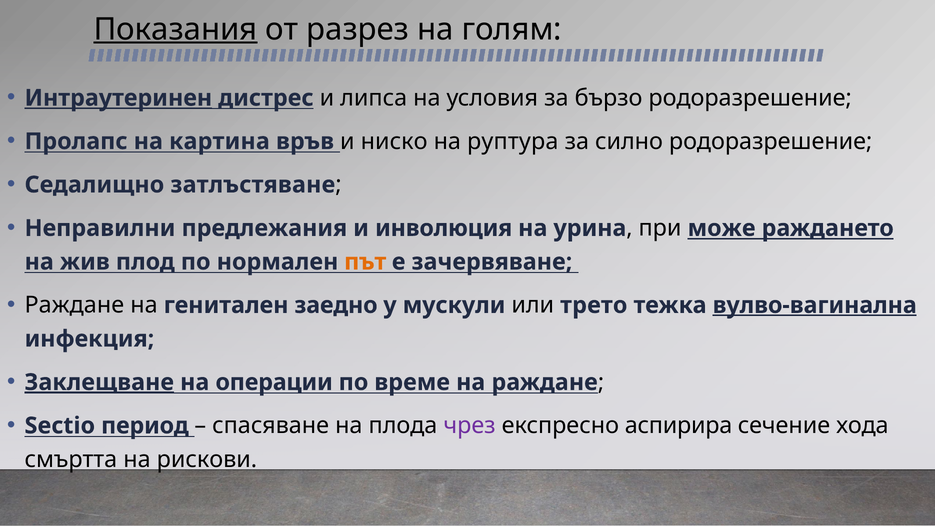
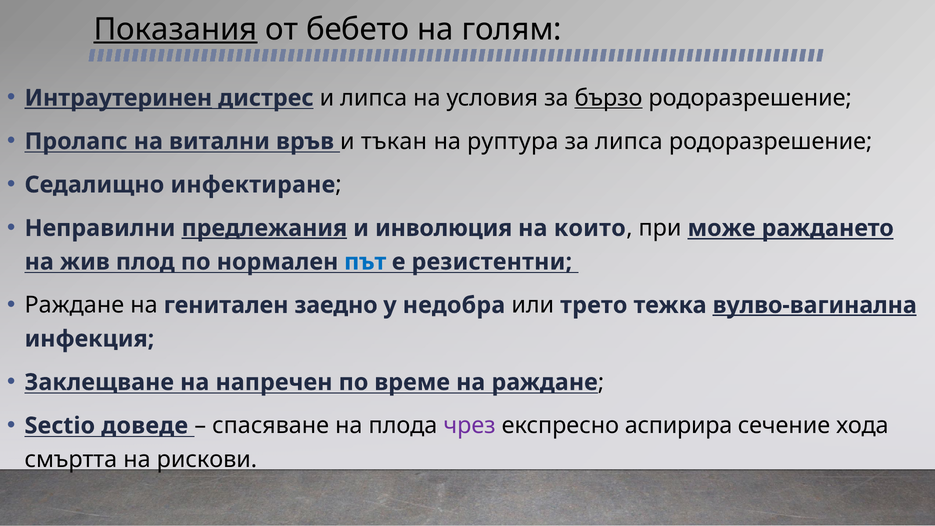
разрез: разрез -> бебето (358, 29)
бързо underline: none -> present (609, 98)
картина: картина -> витални (219, 141)
ниско: ниско -> тъкан (394, 141)
за силно: силно -> липса (629, 141)
затлъстяване: затлъстяване -> инфектиране (253, 185)
предлежания underline: none -> present (264, 228)
урина: урина -> които (590, 228)
път colour: orange -> blue (365, 262)
зачервяване: зачервяване -> резистентни (492, 262)
мускули: мускули -> недобра (454, 305)
Заклещване underline: present -> none (99, 382)
операции: операции -> напречен (274, 382)
период: период -> доведе (145, 426)
